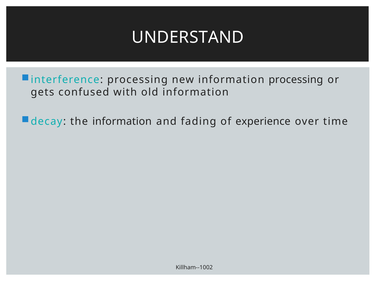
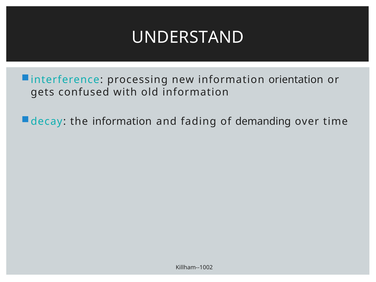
information processing: processing -> orientation (296, 80)
experience: experience -> demanding (263, 121)
